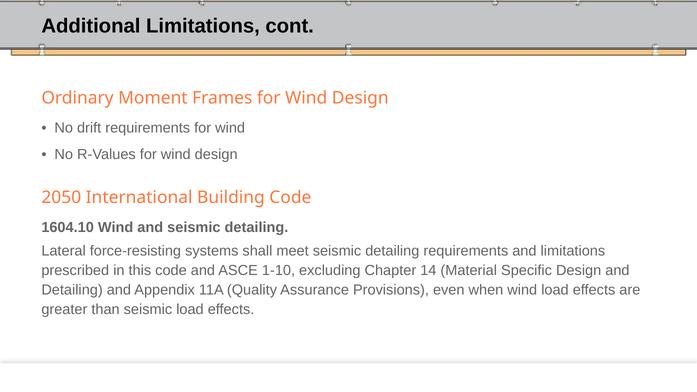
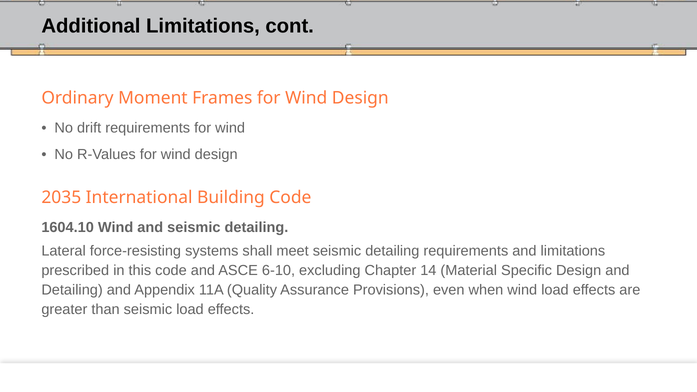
2050: 2050 -> 2035 (61, 198)
1-10: 1-10 -> 6-10 (279, 271)
